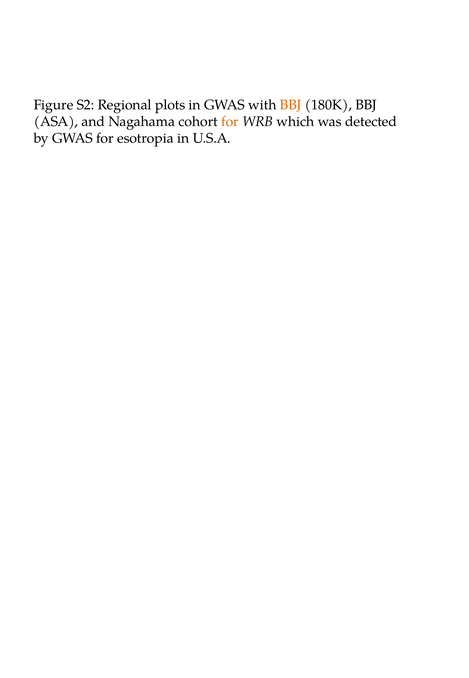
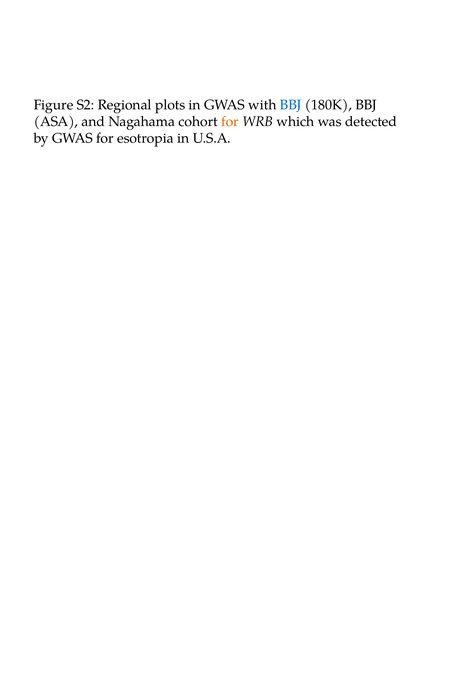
BBJ colour: orange -> blue (291, 105)
